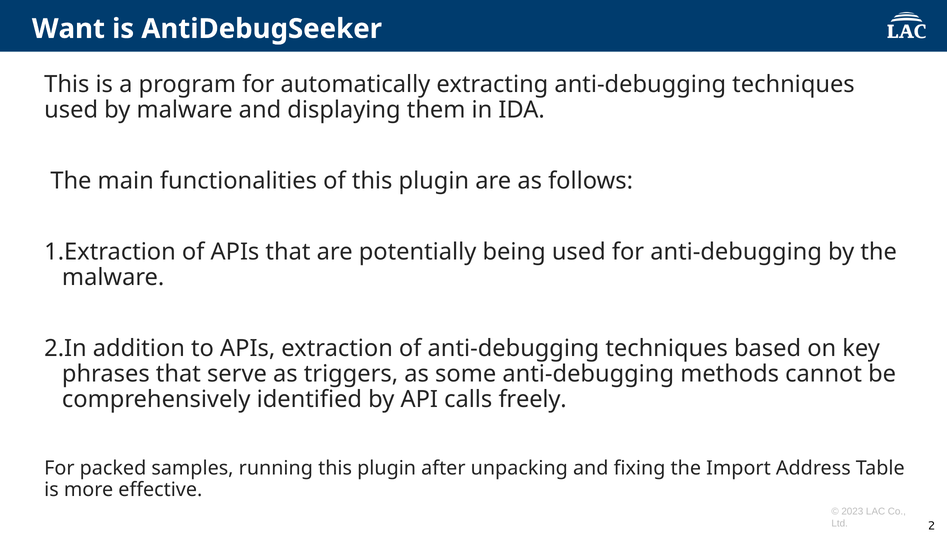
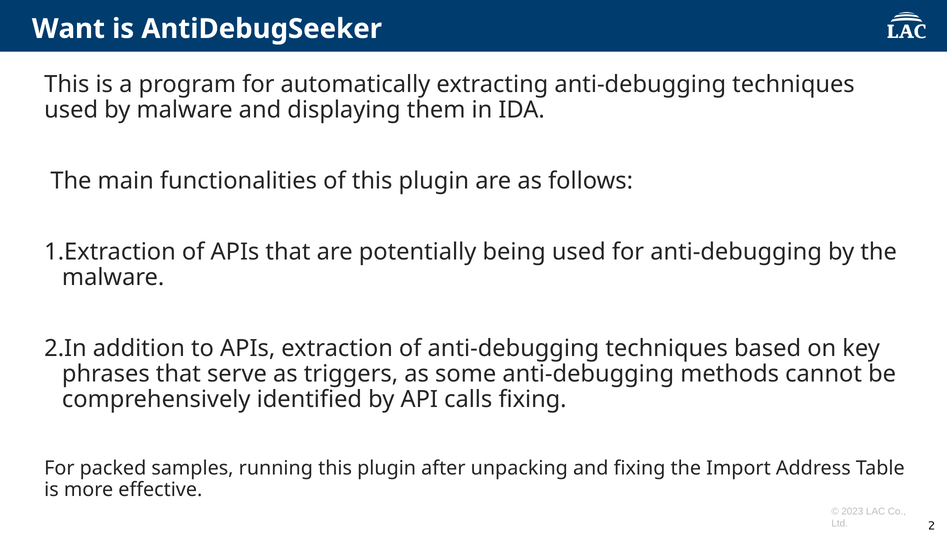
calls freely: freely -> fixing (533, 399)
